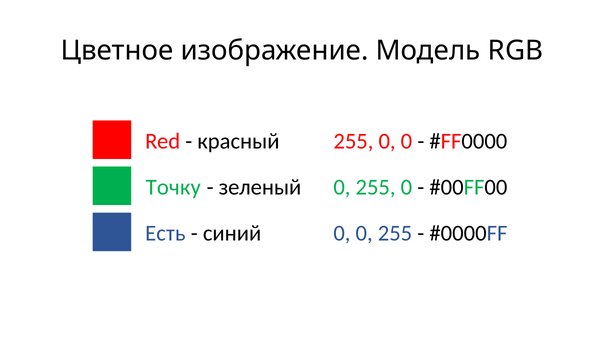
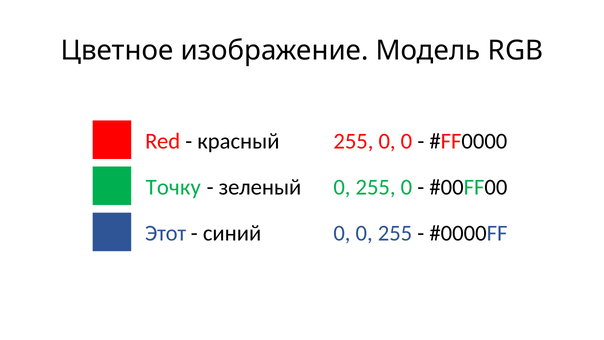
Есть: Есть -> Этот (166, 233)
